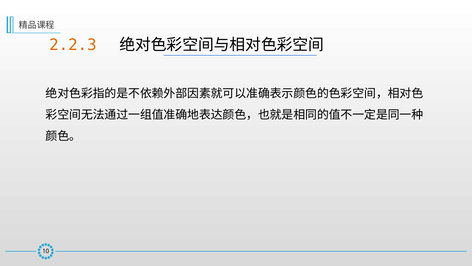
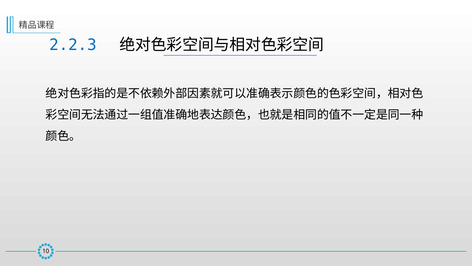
2.2.3 colour: orange -> blue (73, 45)
